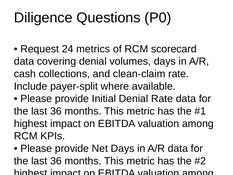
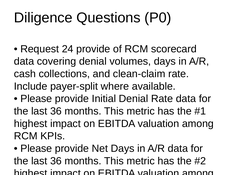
24 metrics: metrics -> provide (93, 49)
